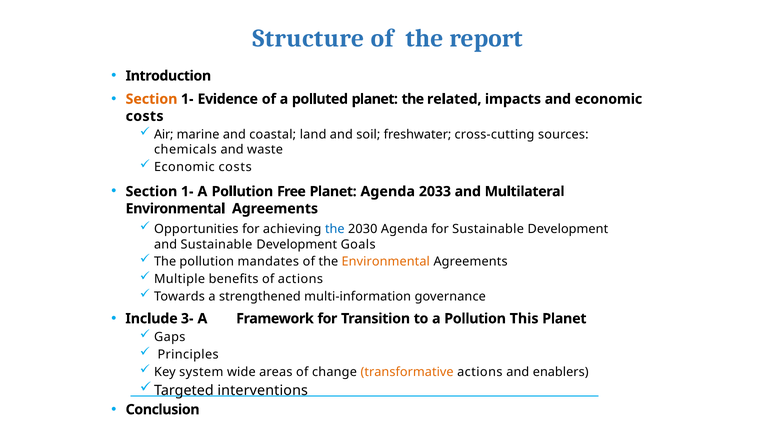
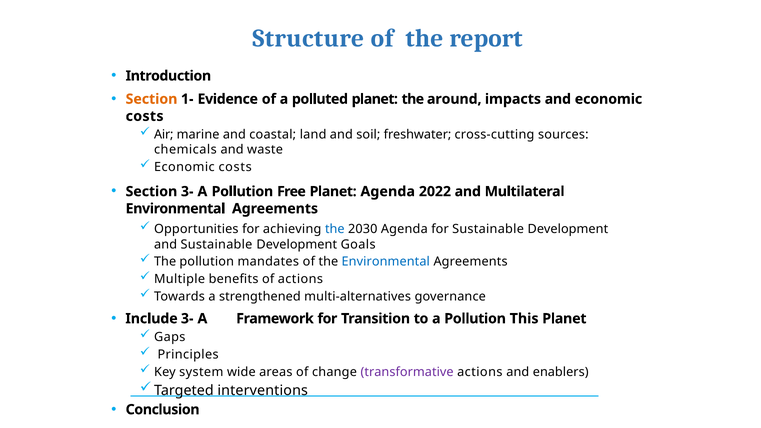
related: related -> around (454, 99)
1-: 1- -> 3- (187, 192)
2033: 2033 -> 2022 (435, 192)
Environmental colour: orange -> blue (386, 262)
multi-information: multi-information -> multi-alternatives (358, 297)
transformative colour: orange -> purple (407, 372)
